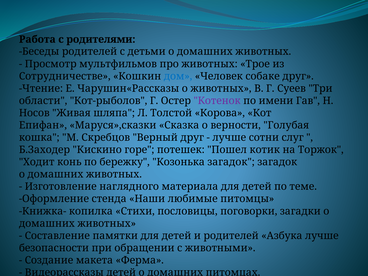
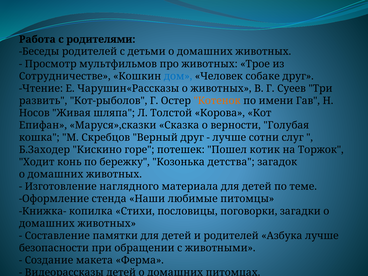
области: области -> развить (43, 101)
Котенок colour: purple -> orange (217, 101)
Козонька загадок: загадок -> детства (231, 162)
